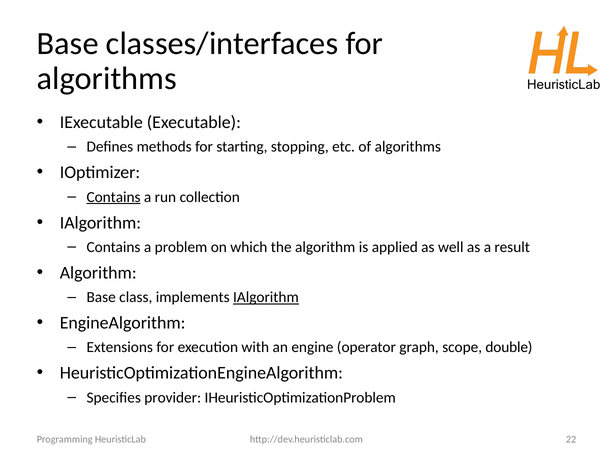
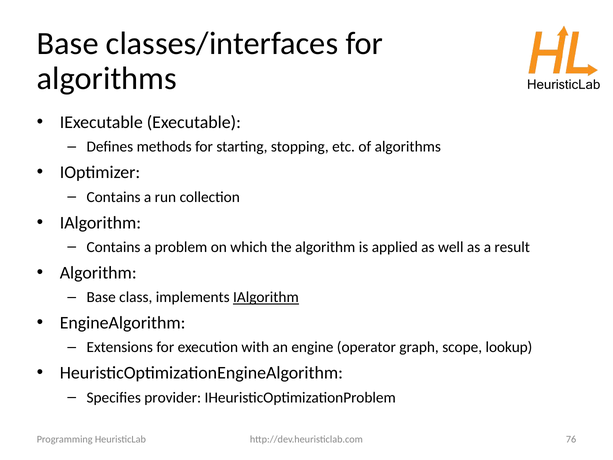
Contains underline: present -> none (114, 197)
double: double -> lookup (509, 347)
22: 22 -> 76 (571, 439)
